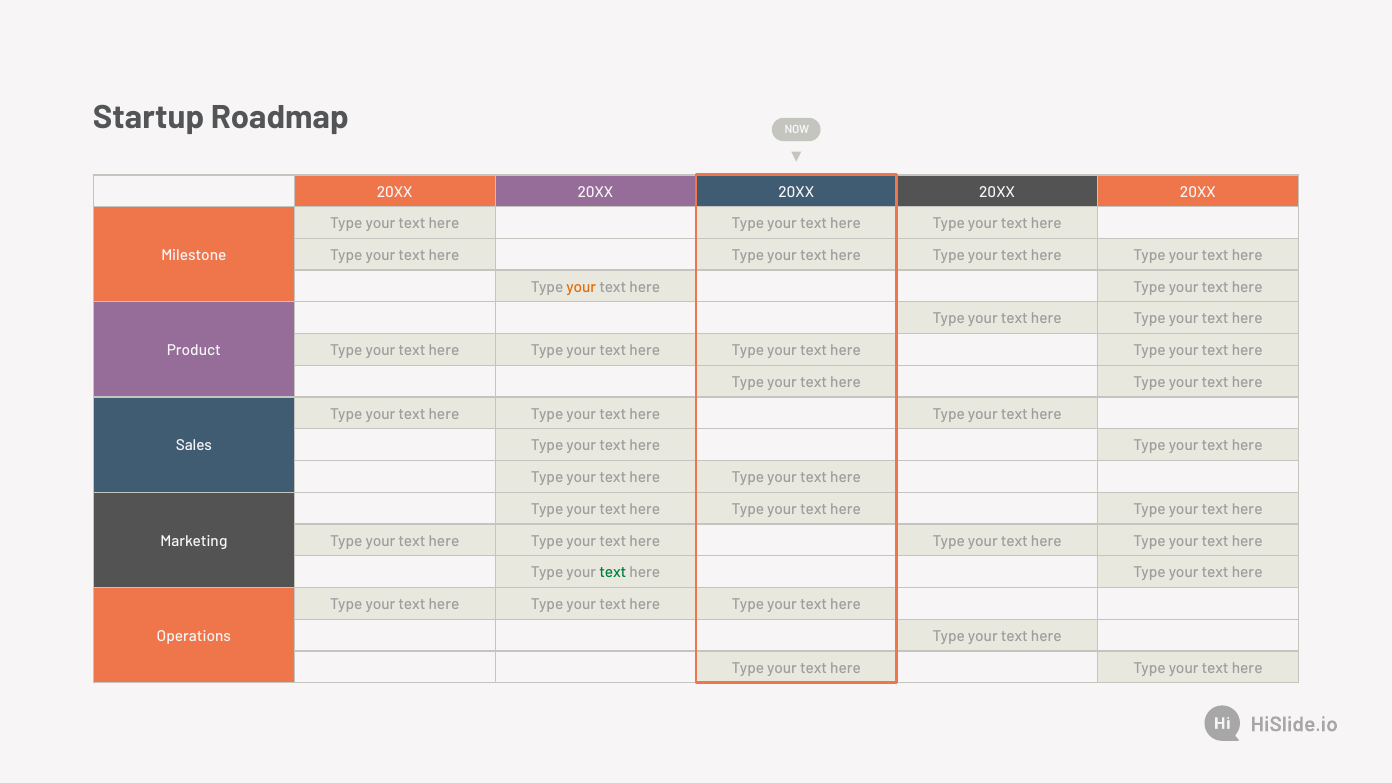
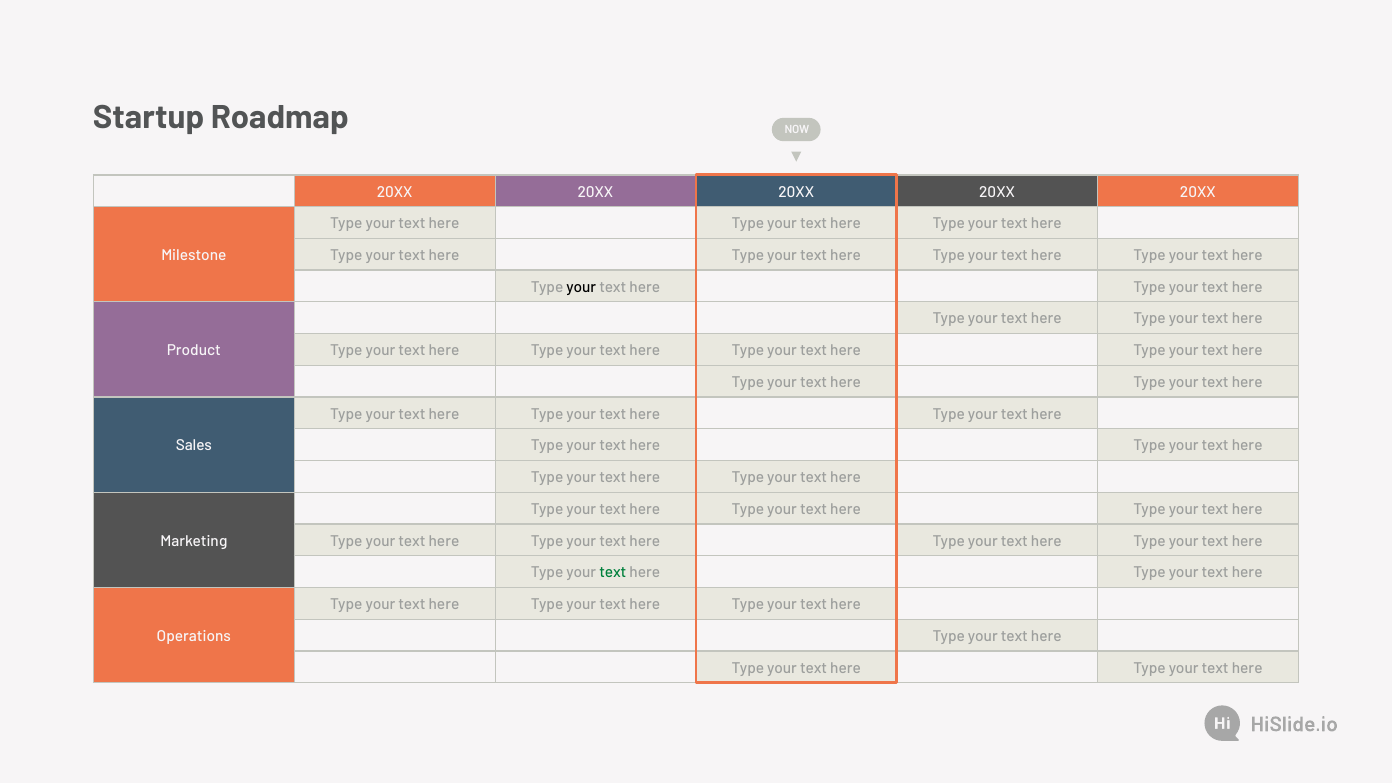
your colour: orange -> black (581, 287)
